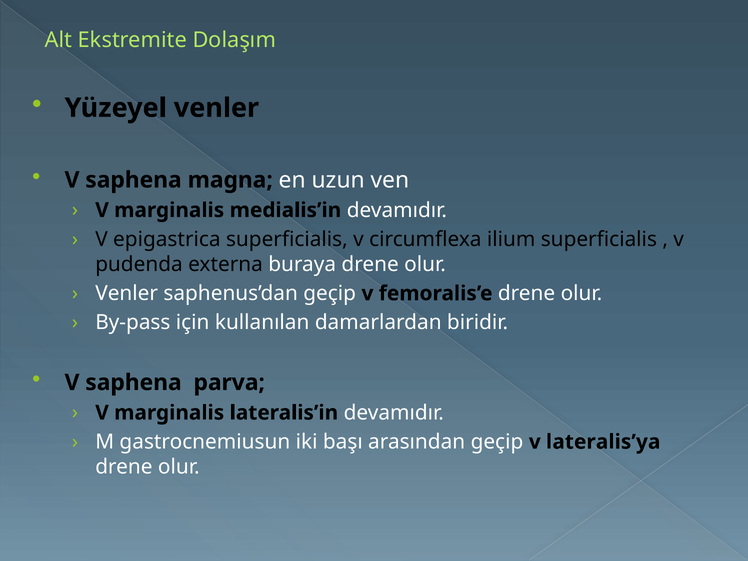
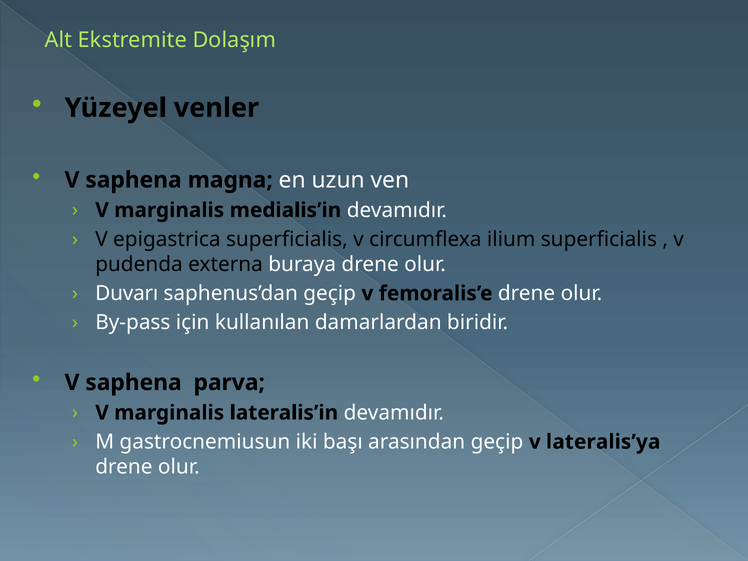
Venler: Venler -> Duvarı (127, 293)
